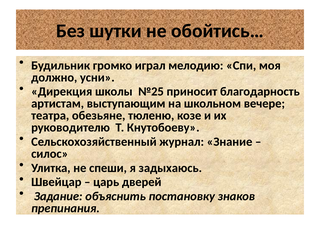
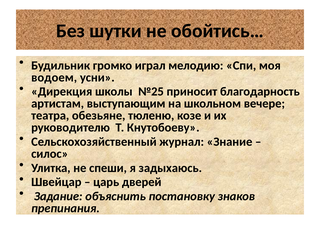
должно: должно -> водоем (54, 77)
